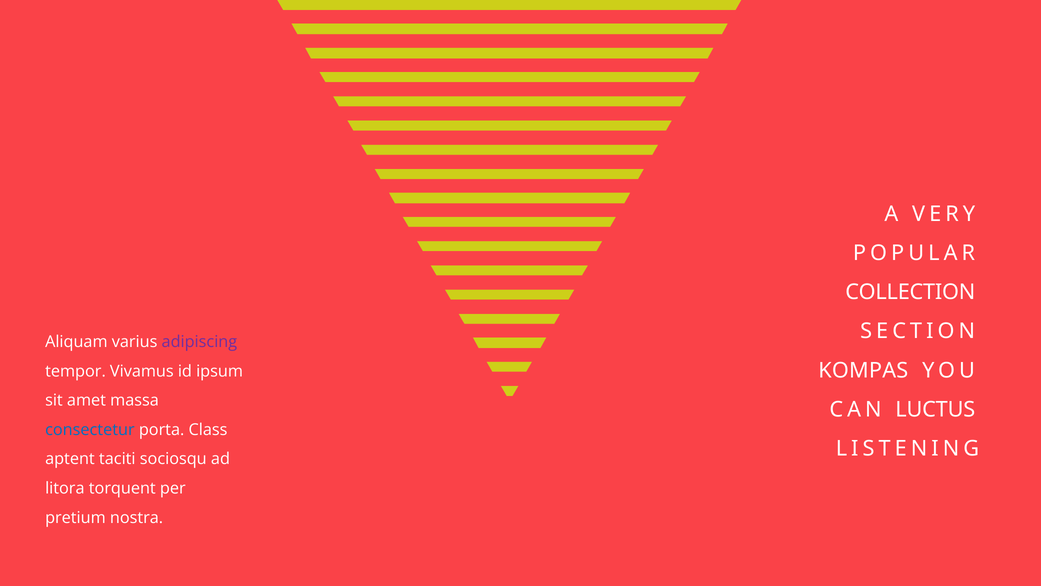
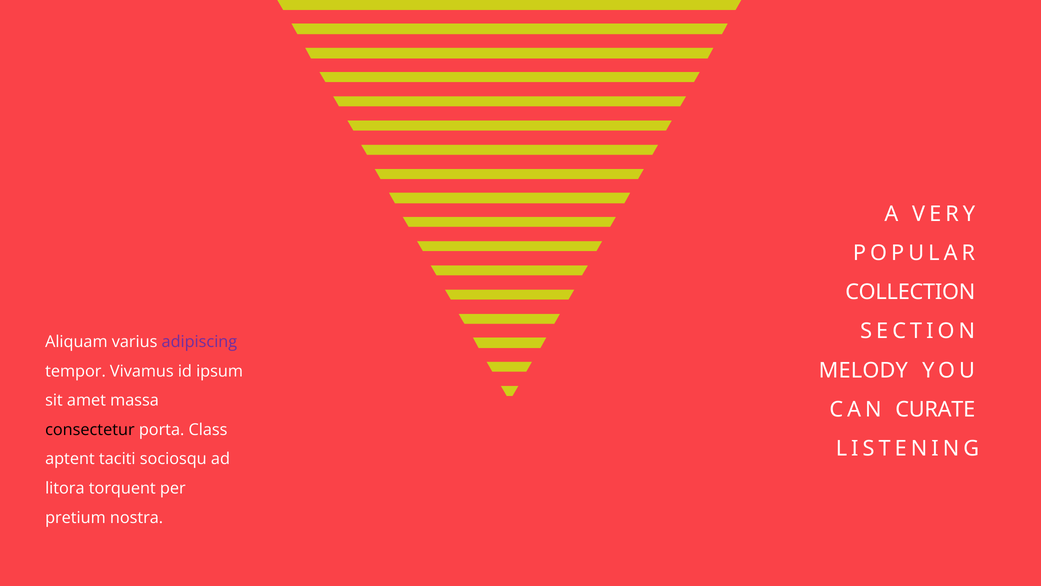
KOMPAS: KOMPAS -> MELODY (863, 370)
LUCTUS: LUCTUS -> CURATE (935, 409)
consectetur colour: blue -> black (90, 429)
